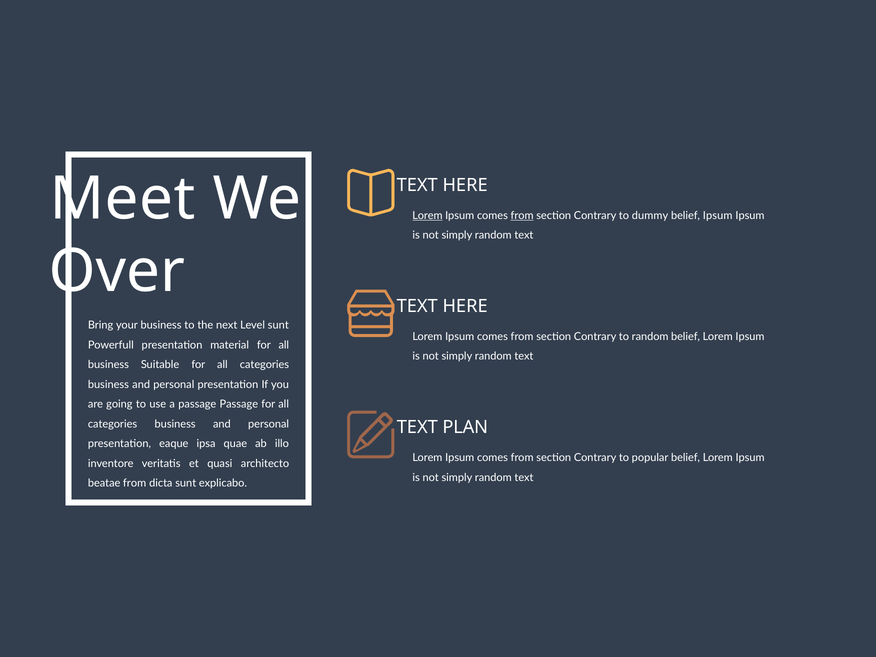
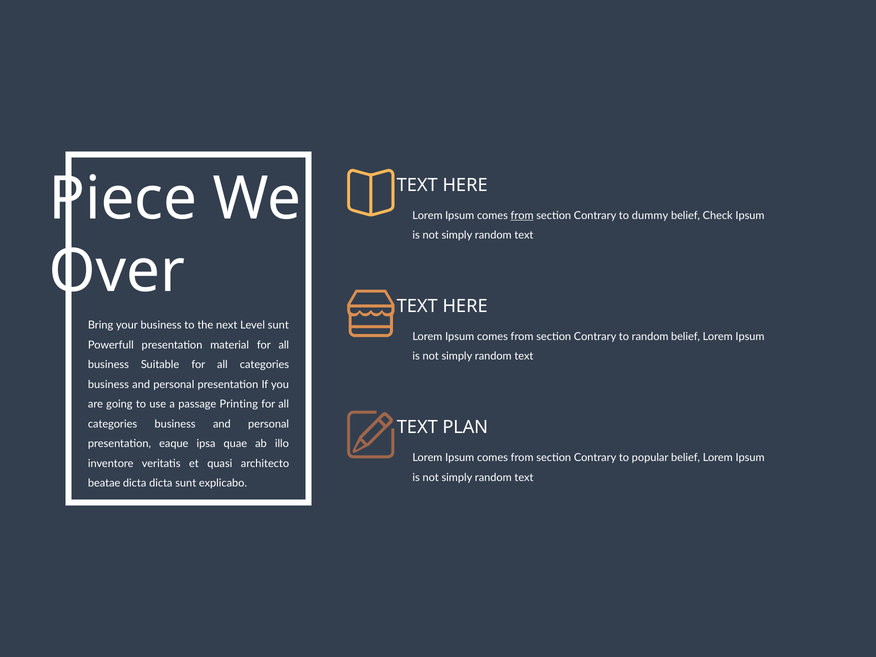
Meet: Meet -> Piece (123, 199)
Lorem underline: present -> none (427, 215)
belief Ipsum: Ipsum -> Check (718, 215)
passage Passage: Passage -> Printing (239, 404)
beatae from: from -> dicta (135, 483)
